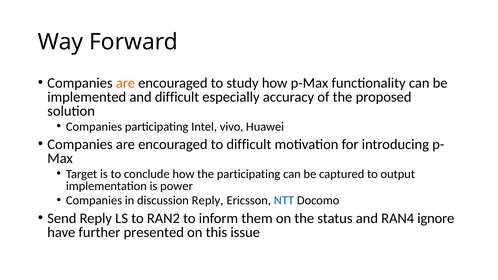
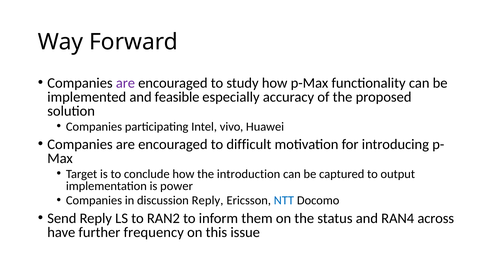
are colour: orange -> purple (125, 83)
and difficult: difficult -> feasible (177, 97)
the participating: participating -> introduction (249, 174)
ignore: ignore -> across (436, 218)
presented: presented -> frequency (154, 232)
